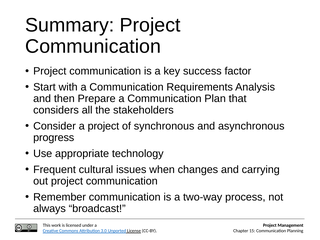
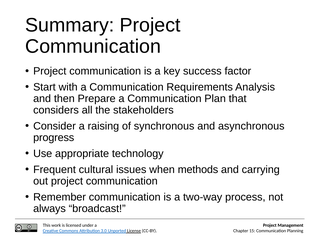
a project: project -> raising (103, 126)
changes: changes -> methods (198, 170)
